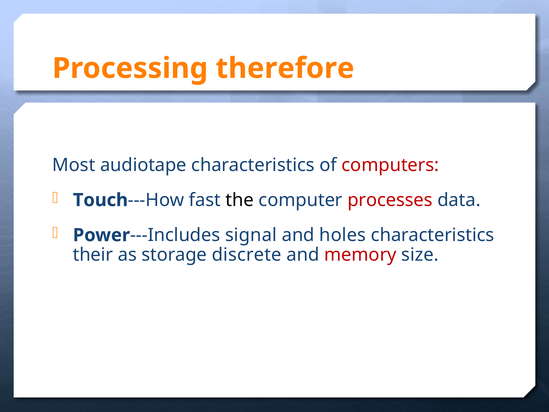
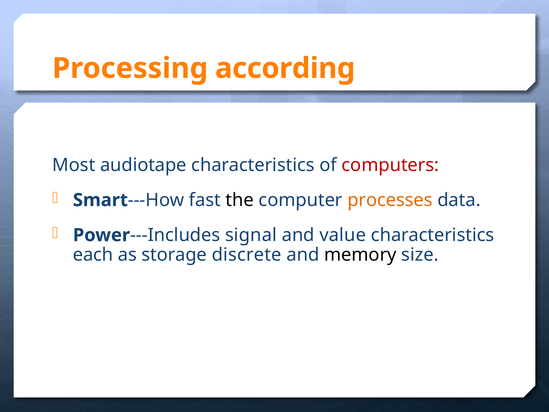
therefore: therefore -> according (285, 68)
Touch: Touch -> Smart (100, 200)
processes colour: red -> orange (390, 200)
holes: holes -> value (343, 235)
their: their -> each (93, 255)
memory colour: red -> black (360, 255)
